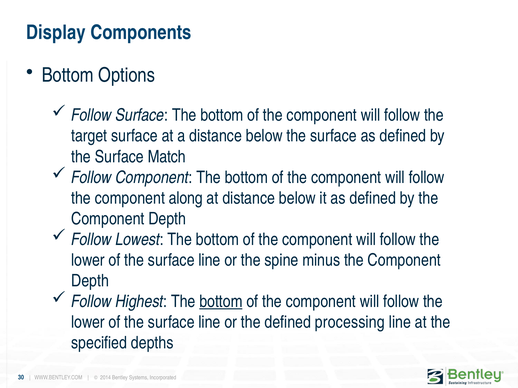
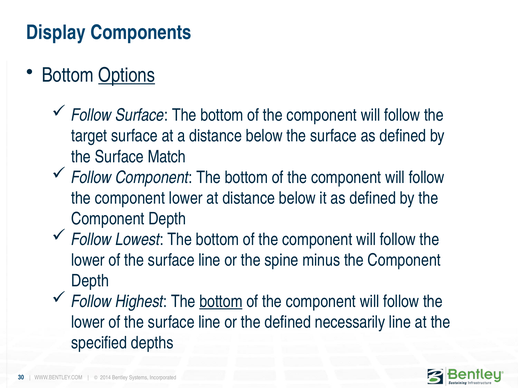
Options underline: none -> present (127, 75)
component along: along -> lower (186, 198)
processing: processing -> necessarily (350, 323)
